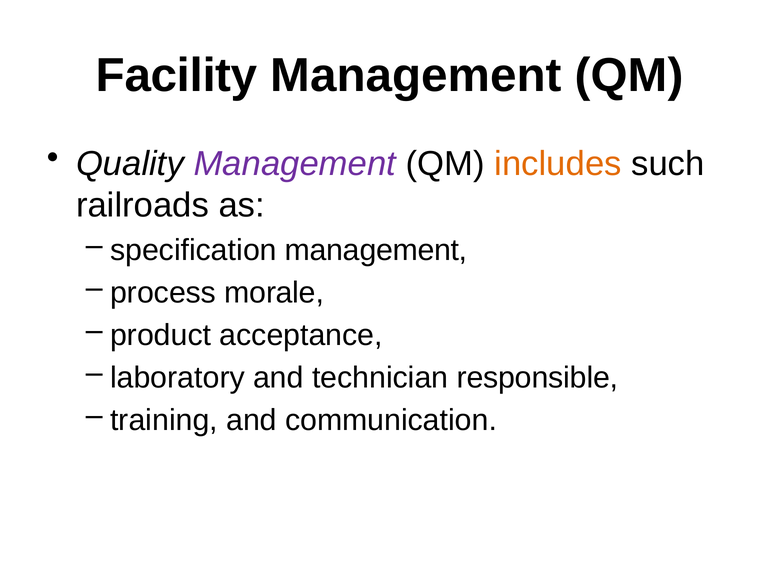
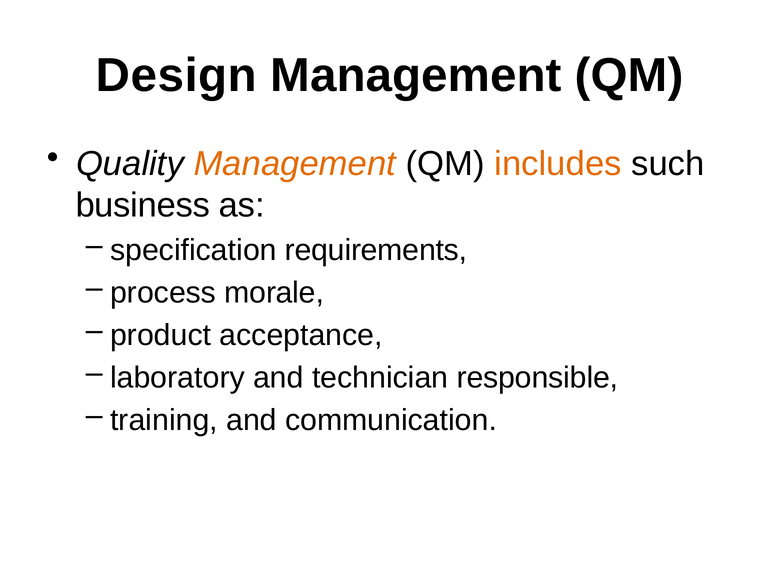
Facility: Facility -> Design (176, 76)
Management colour: purple -> orange (295, 164)
railroads: railroads -> business (143, 205)
specification management: management -> requirements (376, 250)
